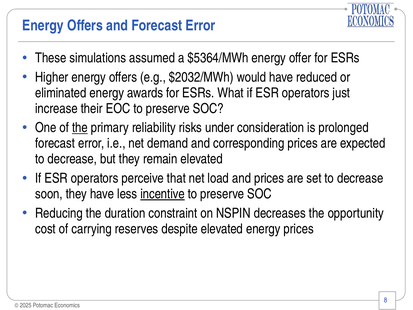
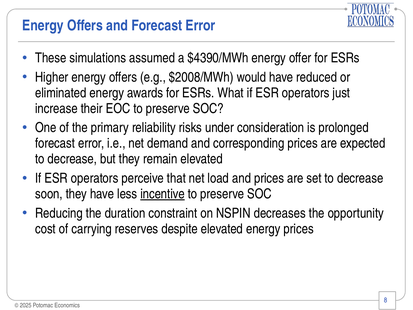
$5364/MWh: $5364/MWh -> $4390/MWh (218, 58)
$2032/MWh: $2032/MWh -> $2008/MWh (201, 77)
the underline: present -> none (80, 128)
